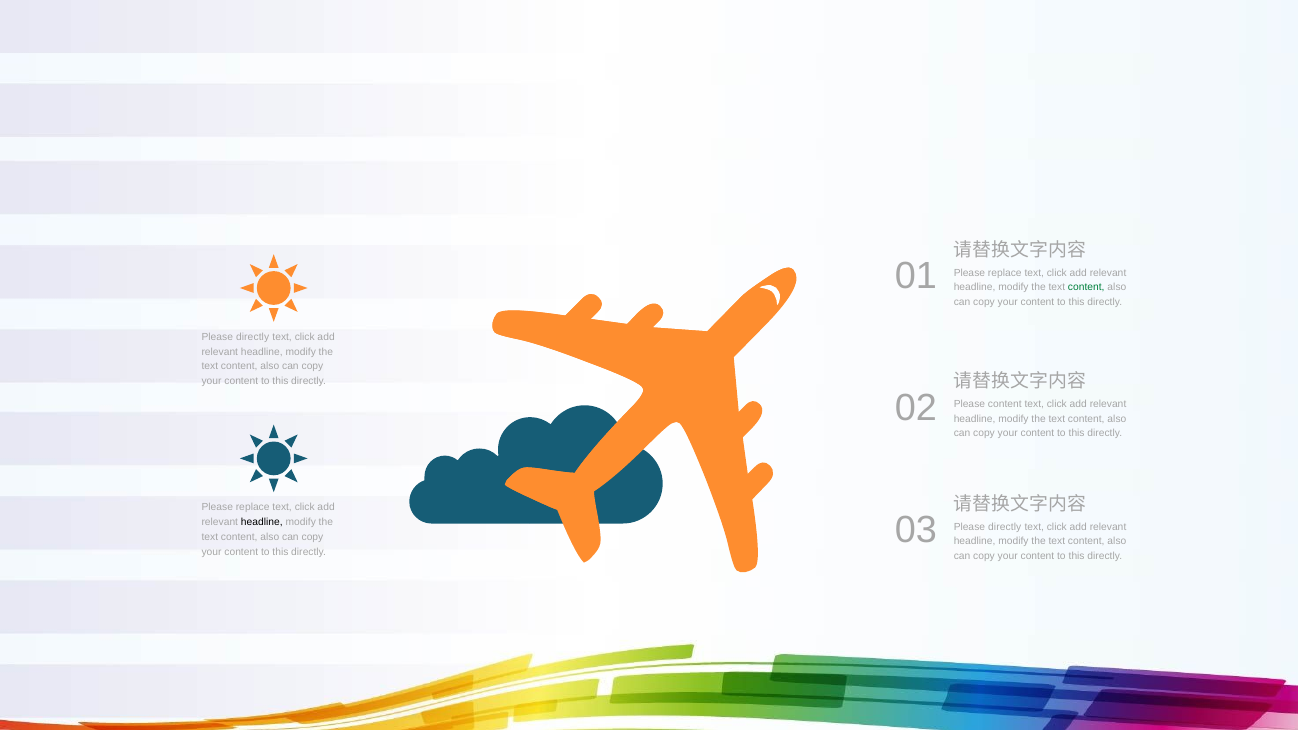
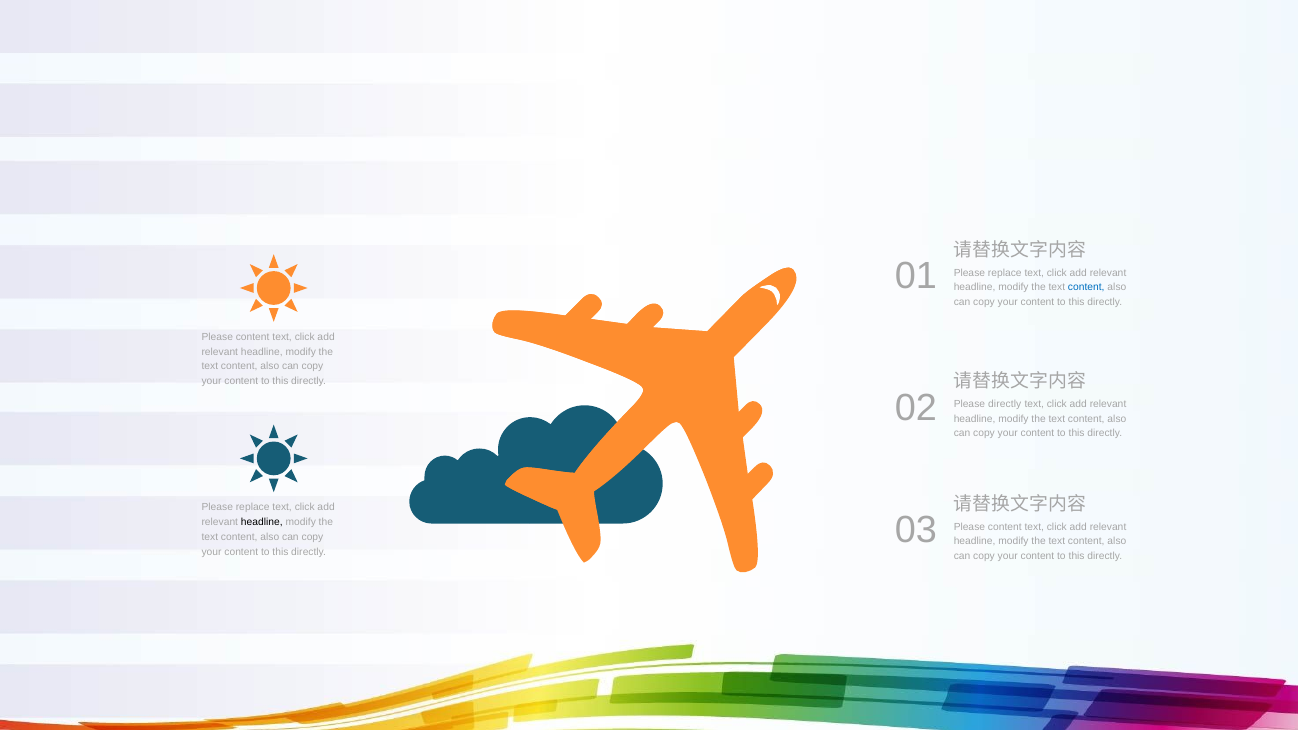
content colour: green -> blue (1086, 288)
directly: directly -> content (253, 337)
Please content: content -> directly (1005, 404)
03 Please directly: directly -> content (1005, 527)
